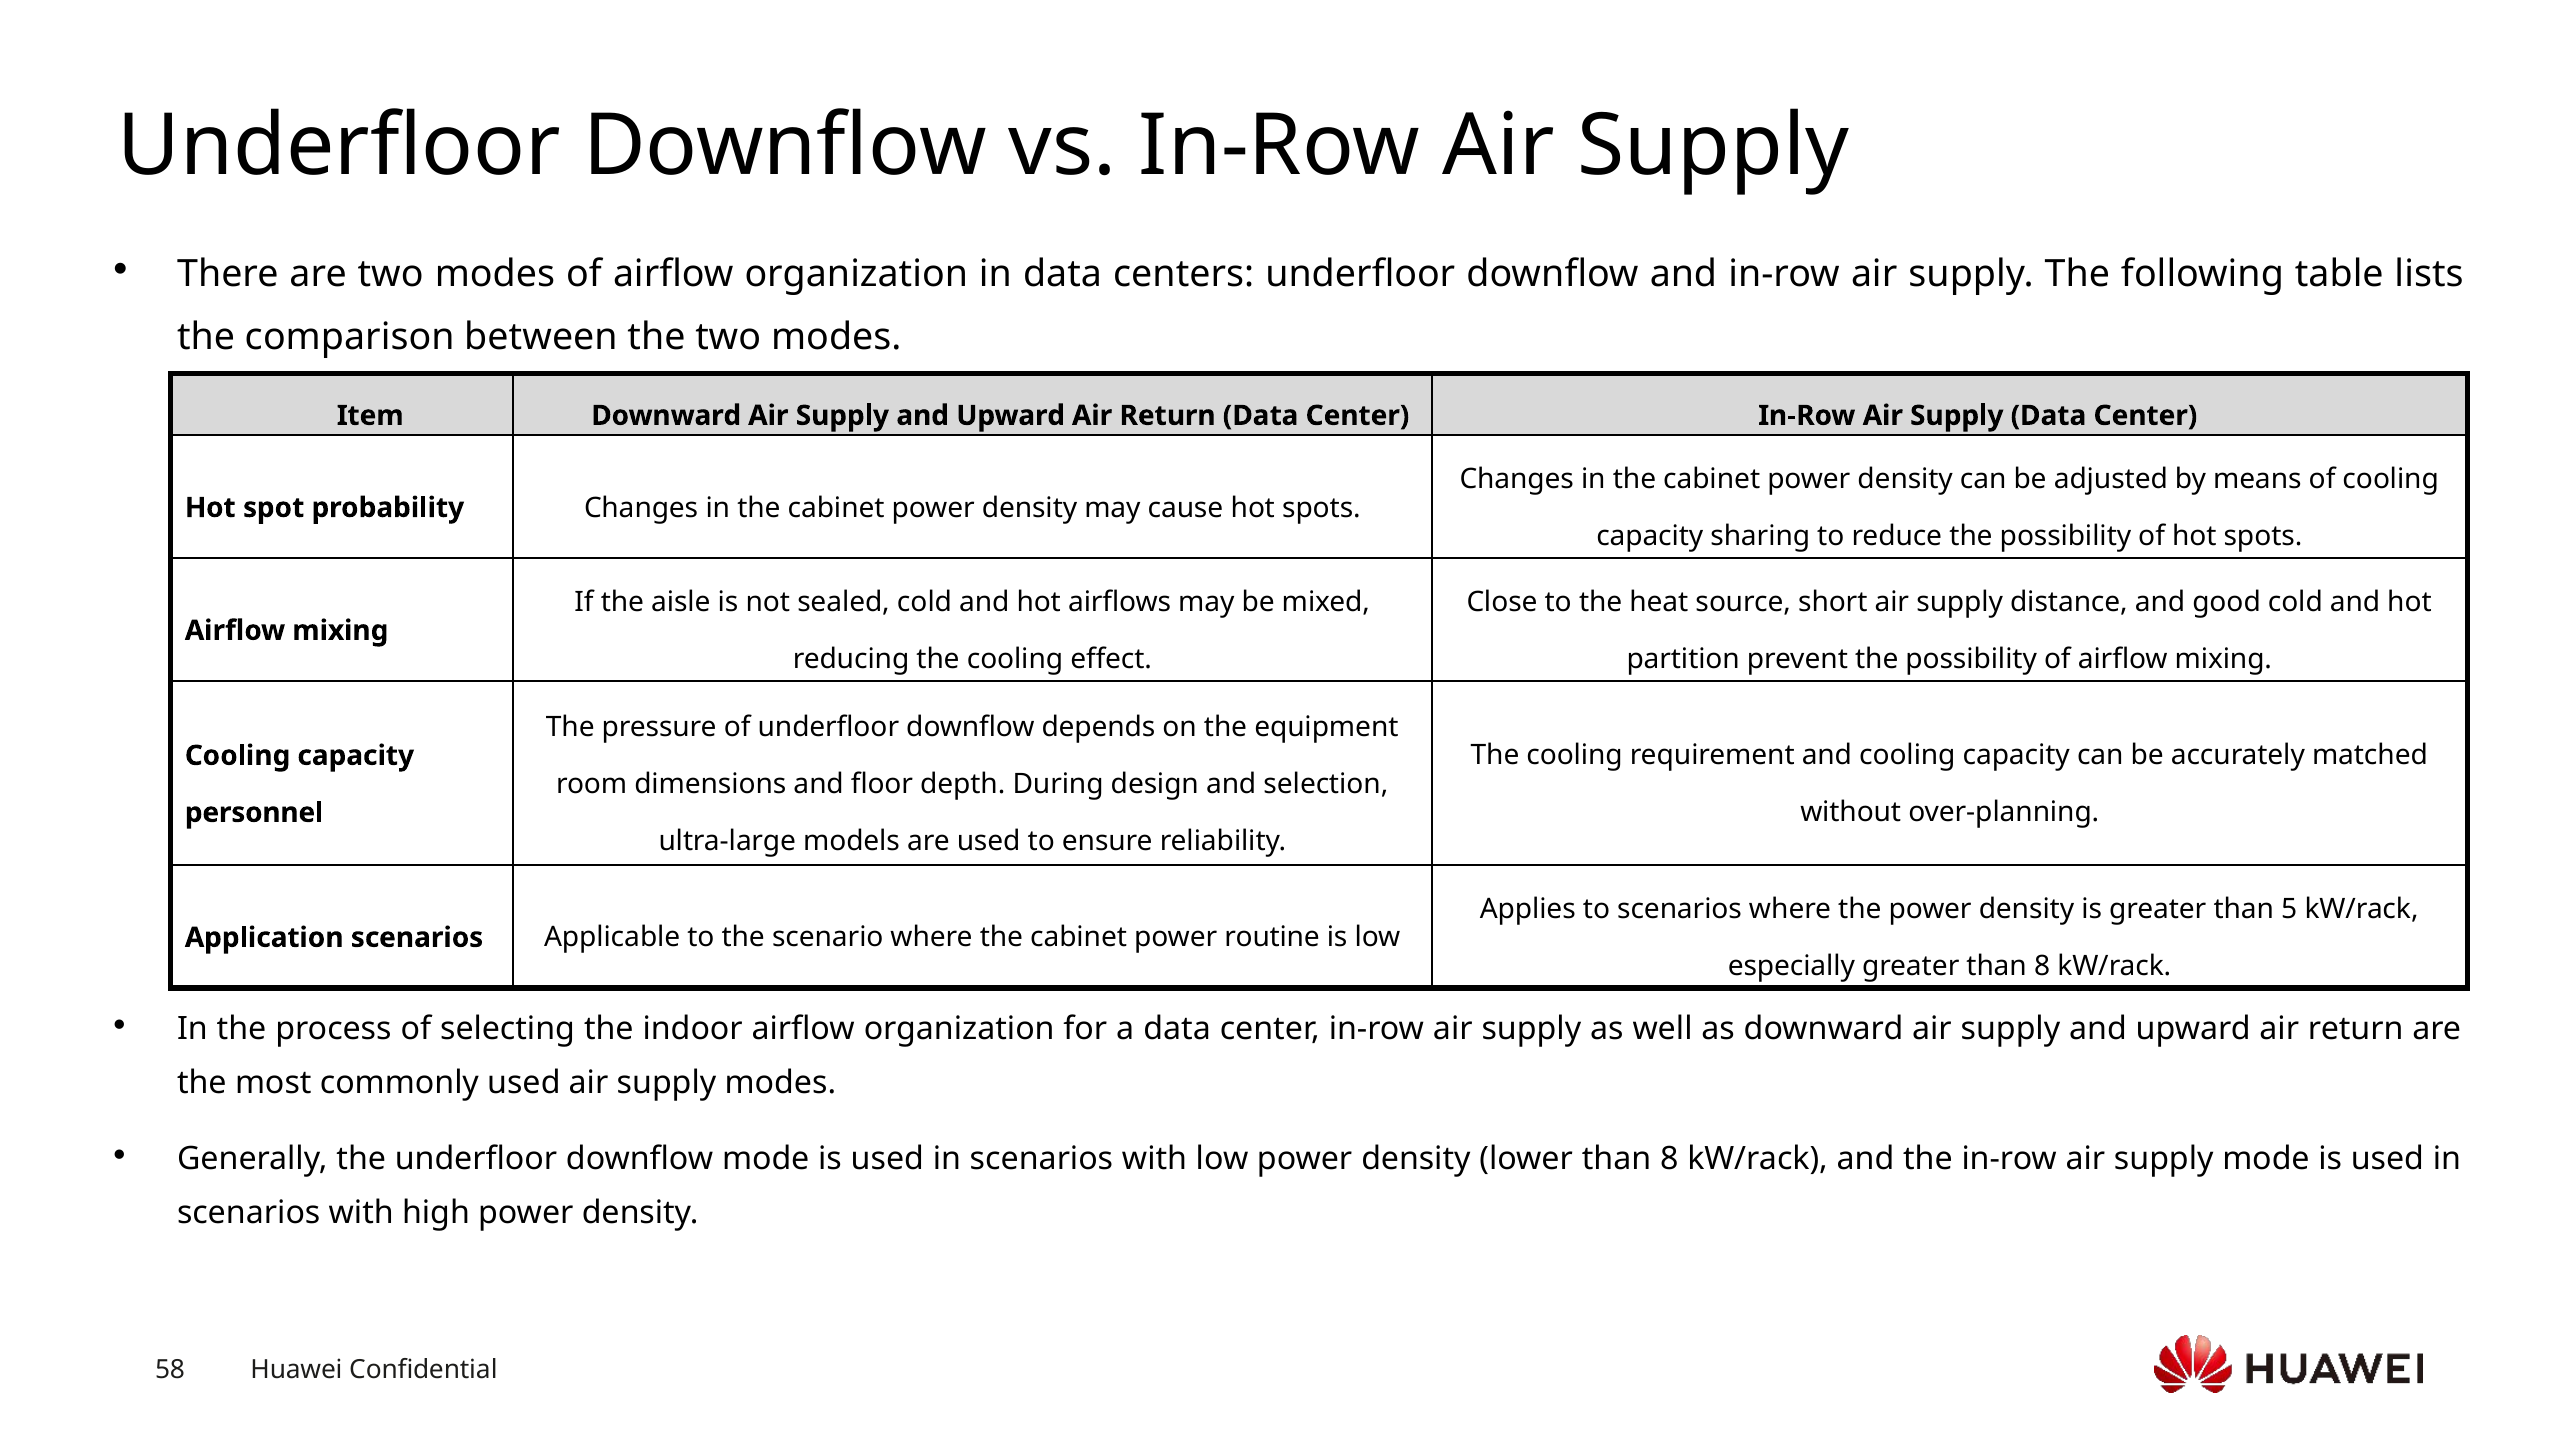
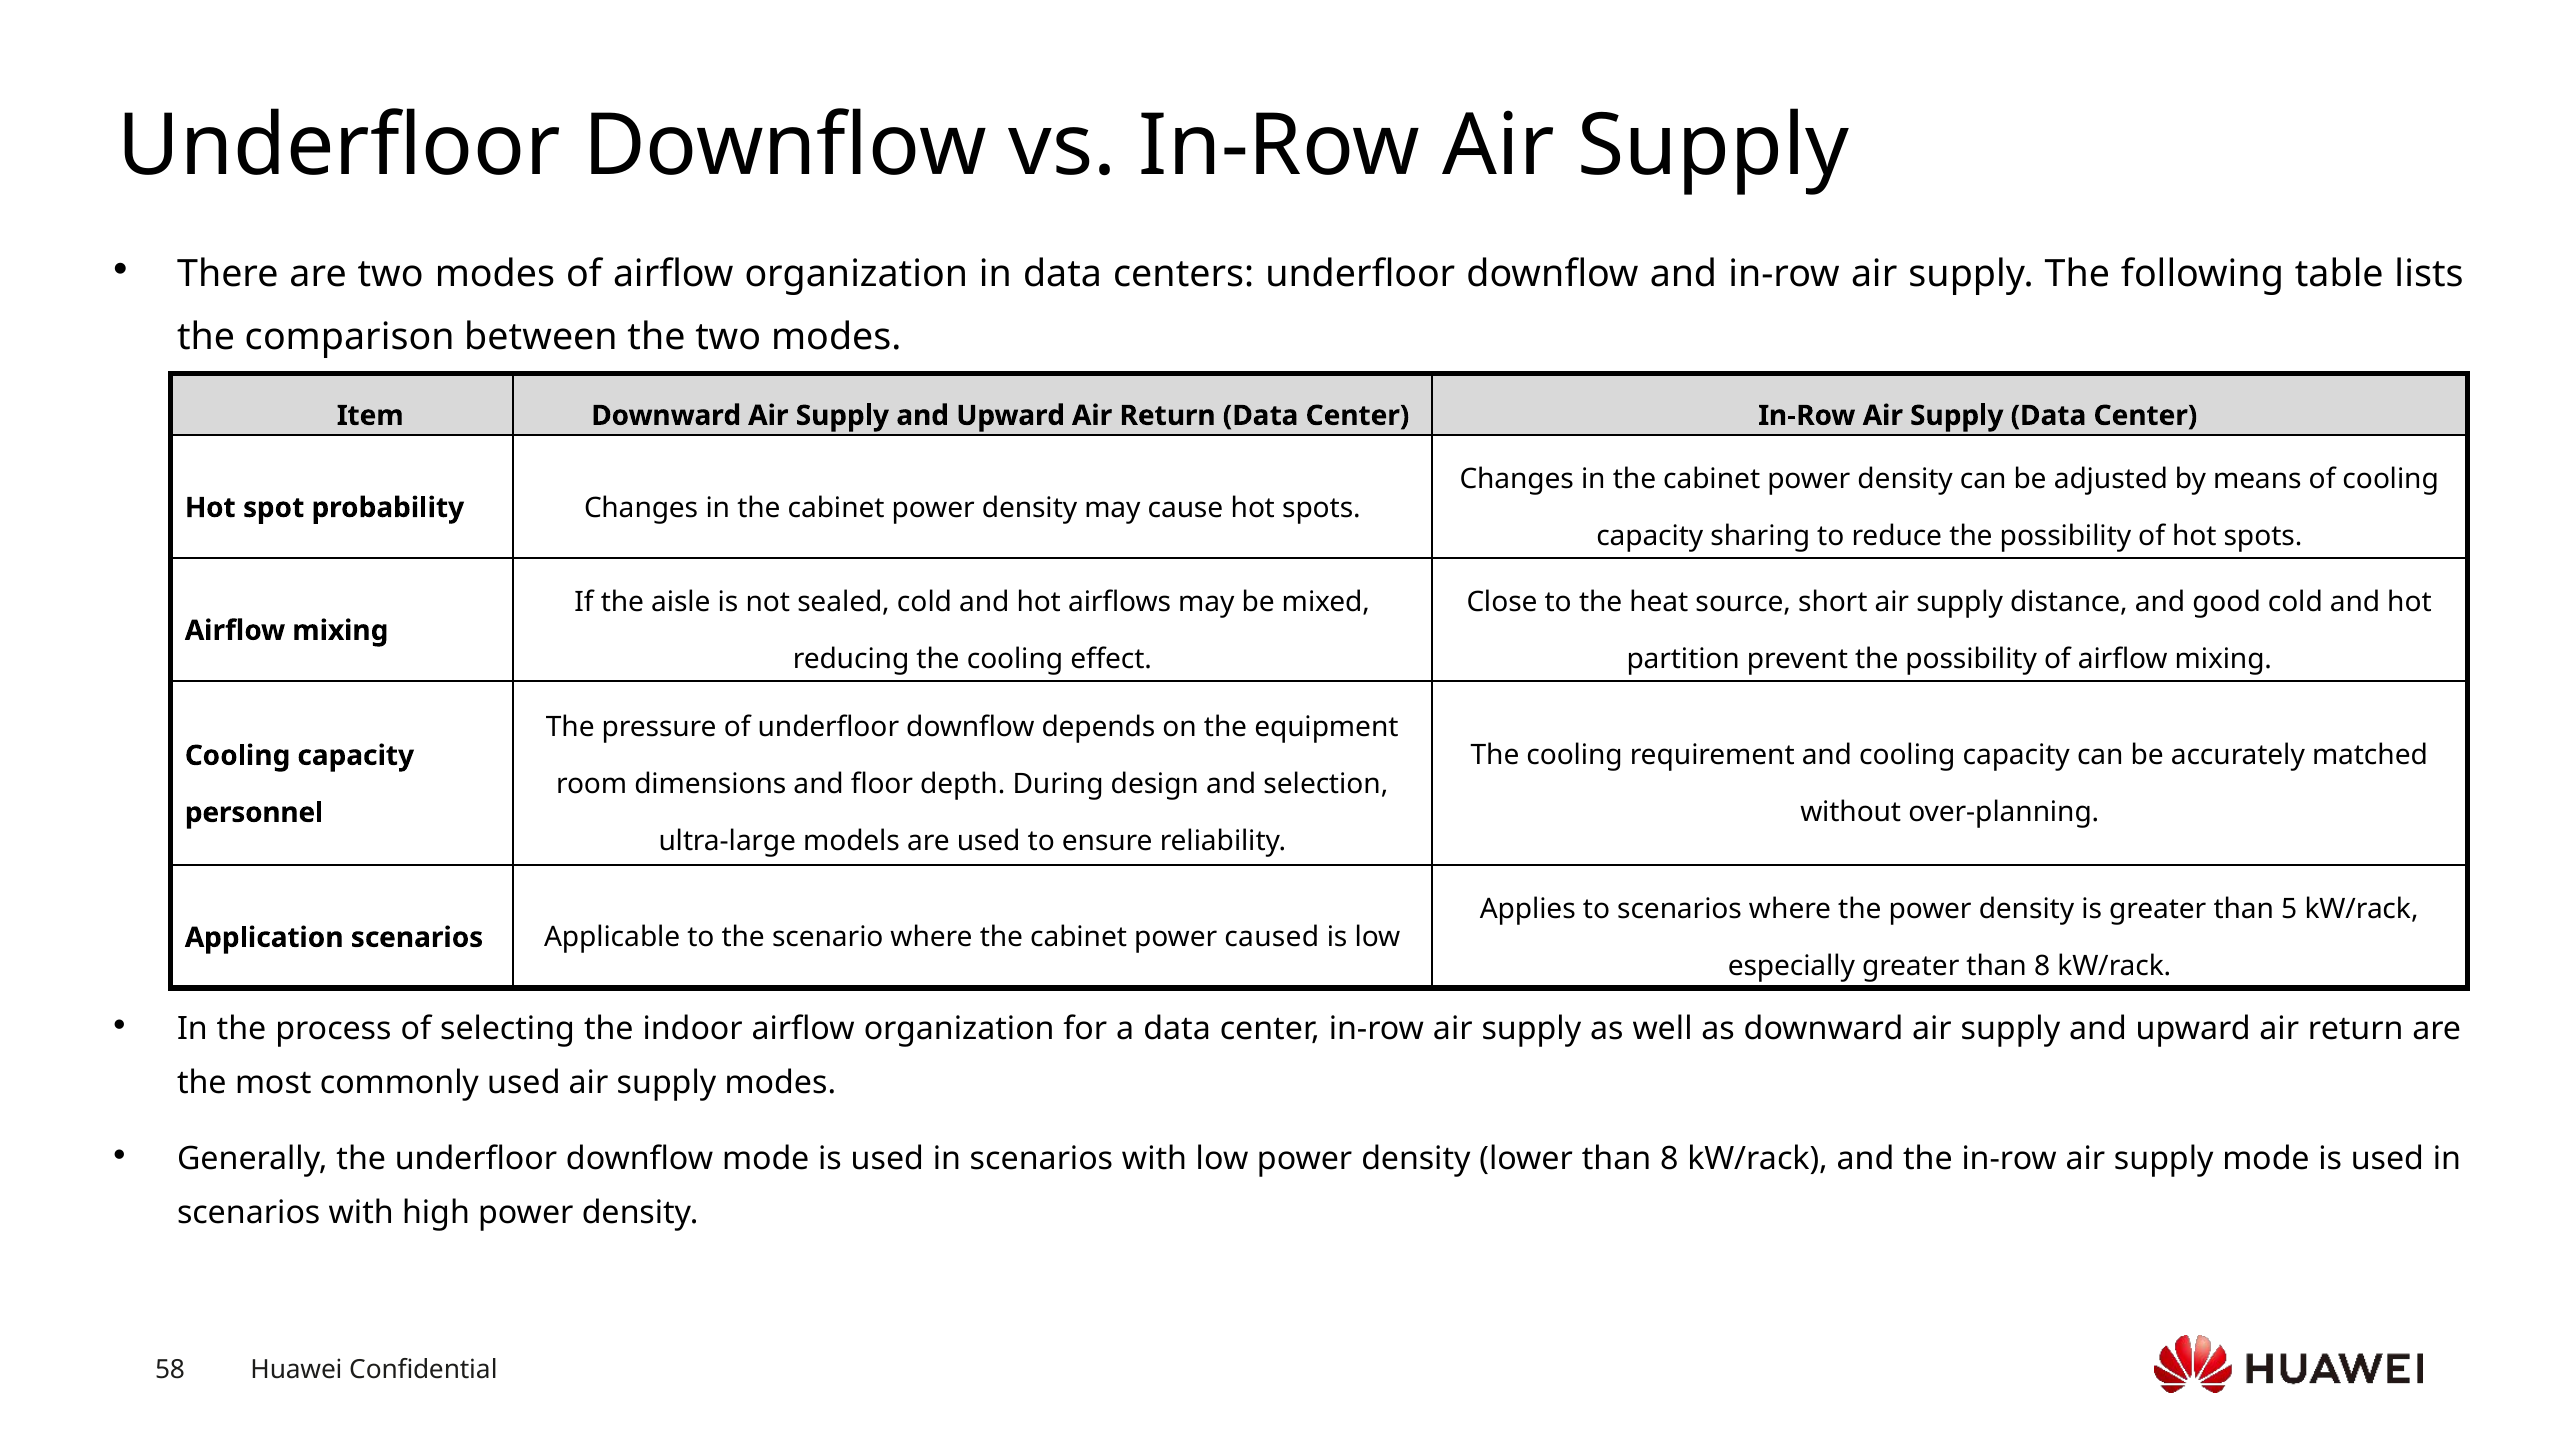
routine: routine -> caused (1272, 938)
